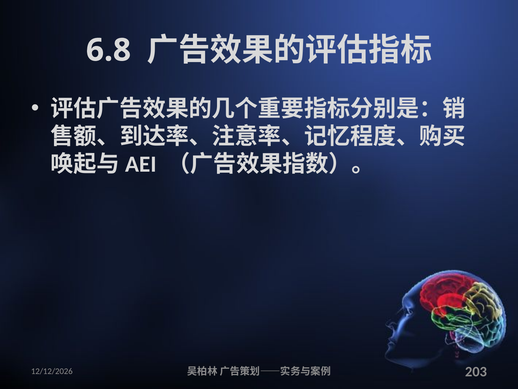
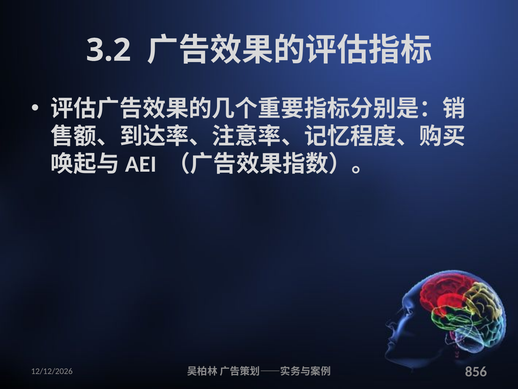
6.8: 6.8 -> 3.2 (108, 50)
203: 203 -> 856 (476, 371)
